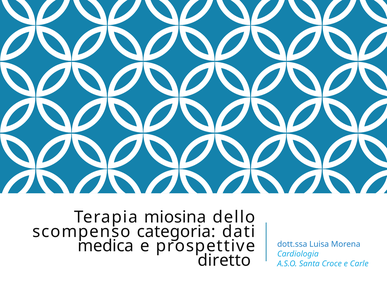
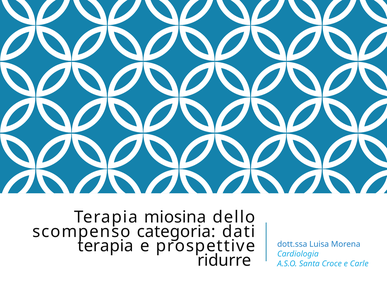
medica: medica -> terapia (106, 246)
diretto: diretto -> ridurre (224, 261)
